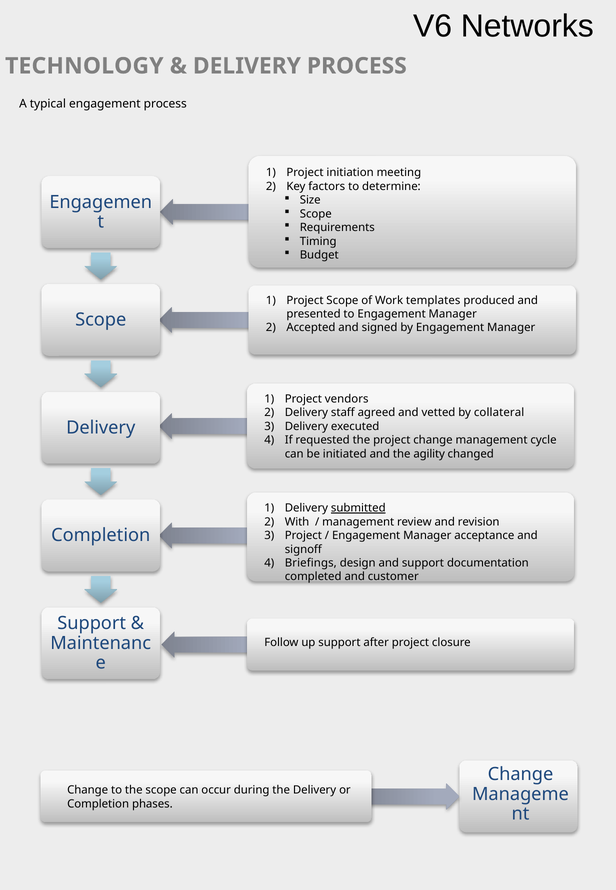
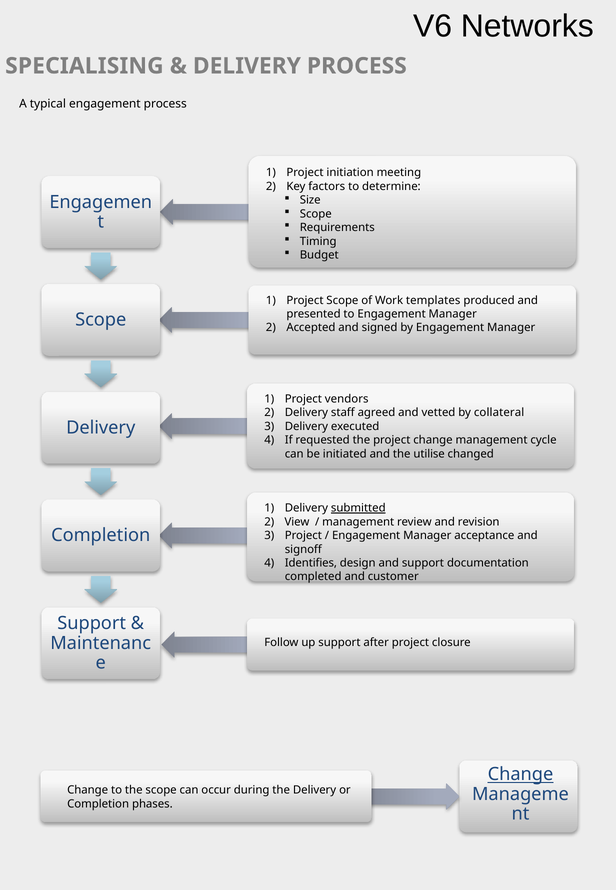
TECHNOLOGY: TECHNOLOGY -> SPECIALISING (84, 66)
agility: agility -> utilise (429, 454)
With: With -> View (297, 522)
Briefings: Briefings -> Identifies (311, 563)
Change underline: none -> present (521, 774)
